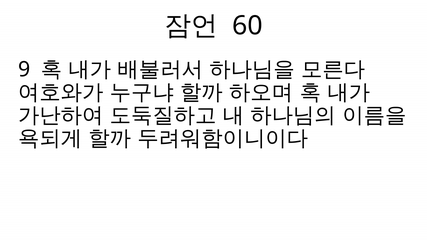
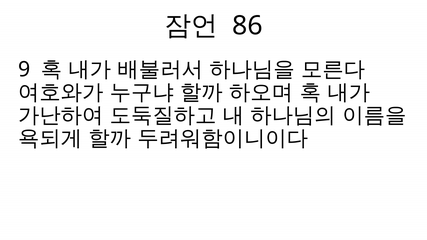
60: 60 -> 86 (247, 26)
